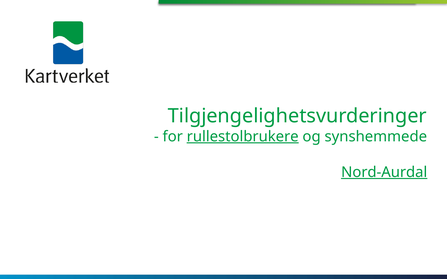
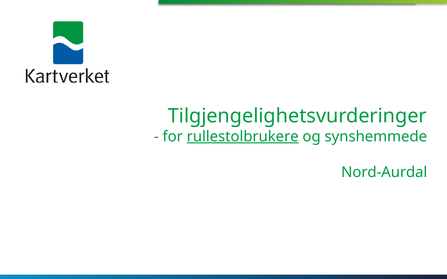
Nord-Aurdal underline: present -> none (384, 172)
